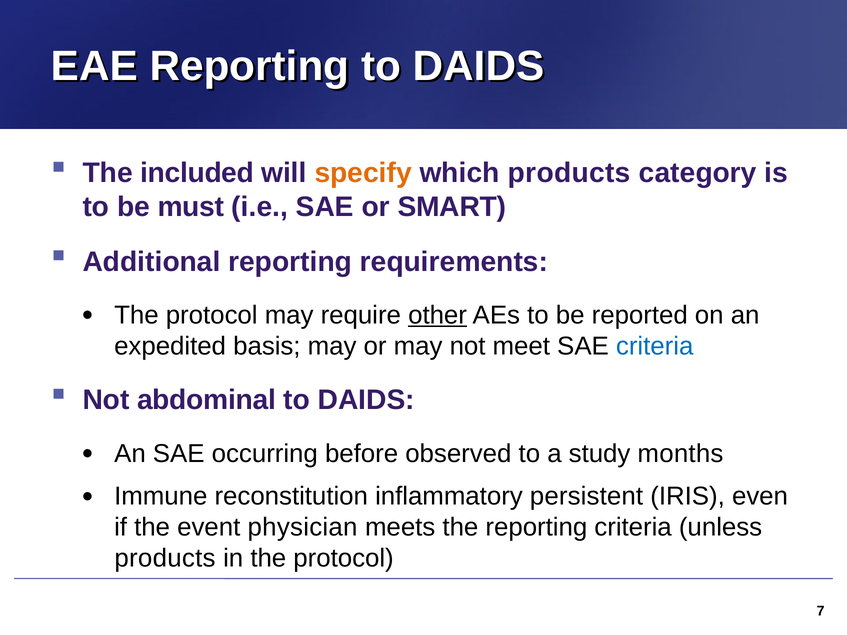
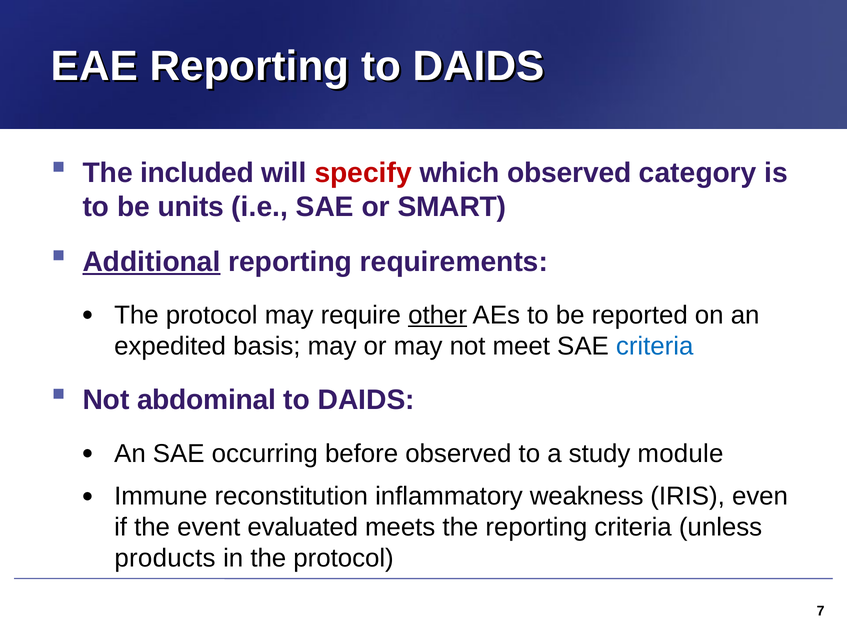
specify colour: orange -> red (363, 173)
which products: products -> observed (569, 173)
must: must -> units (191, 207)
Additional underline: none -> present (152, 262)
months: months -> module (680, 454)
persistent: persistent -> weakness (587, 497)
physician: physician -> evaluated (303, 528)
